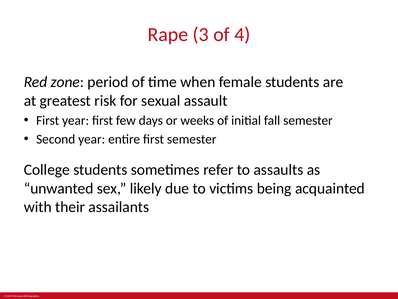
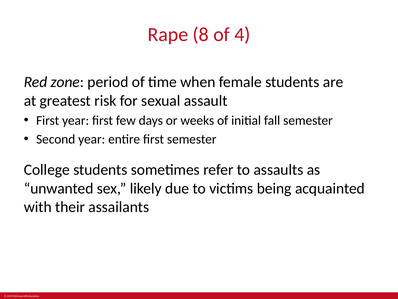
3: 3 -> 8 (201, 35)
